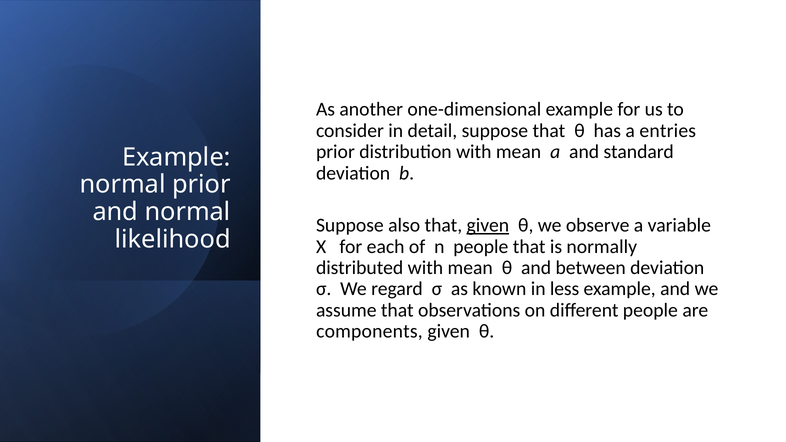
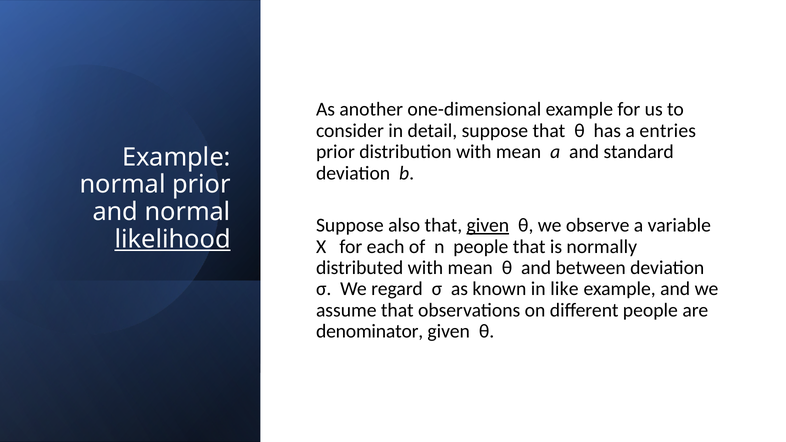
likelihood underline: none -> present (173, 239)
less: less -> like (564, 289)
components: components -> denominator (370, 331)
